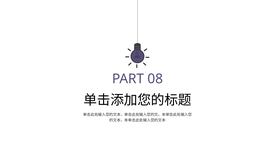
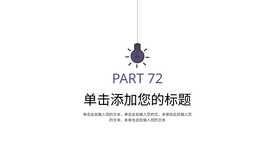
08: 08 -> 72 (155, 79)
